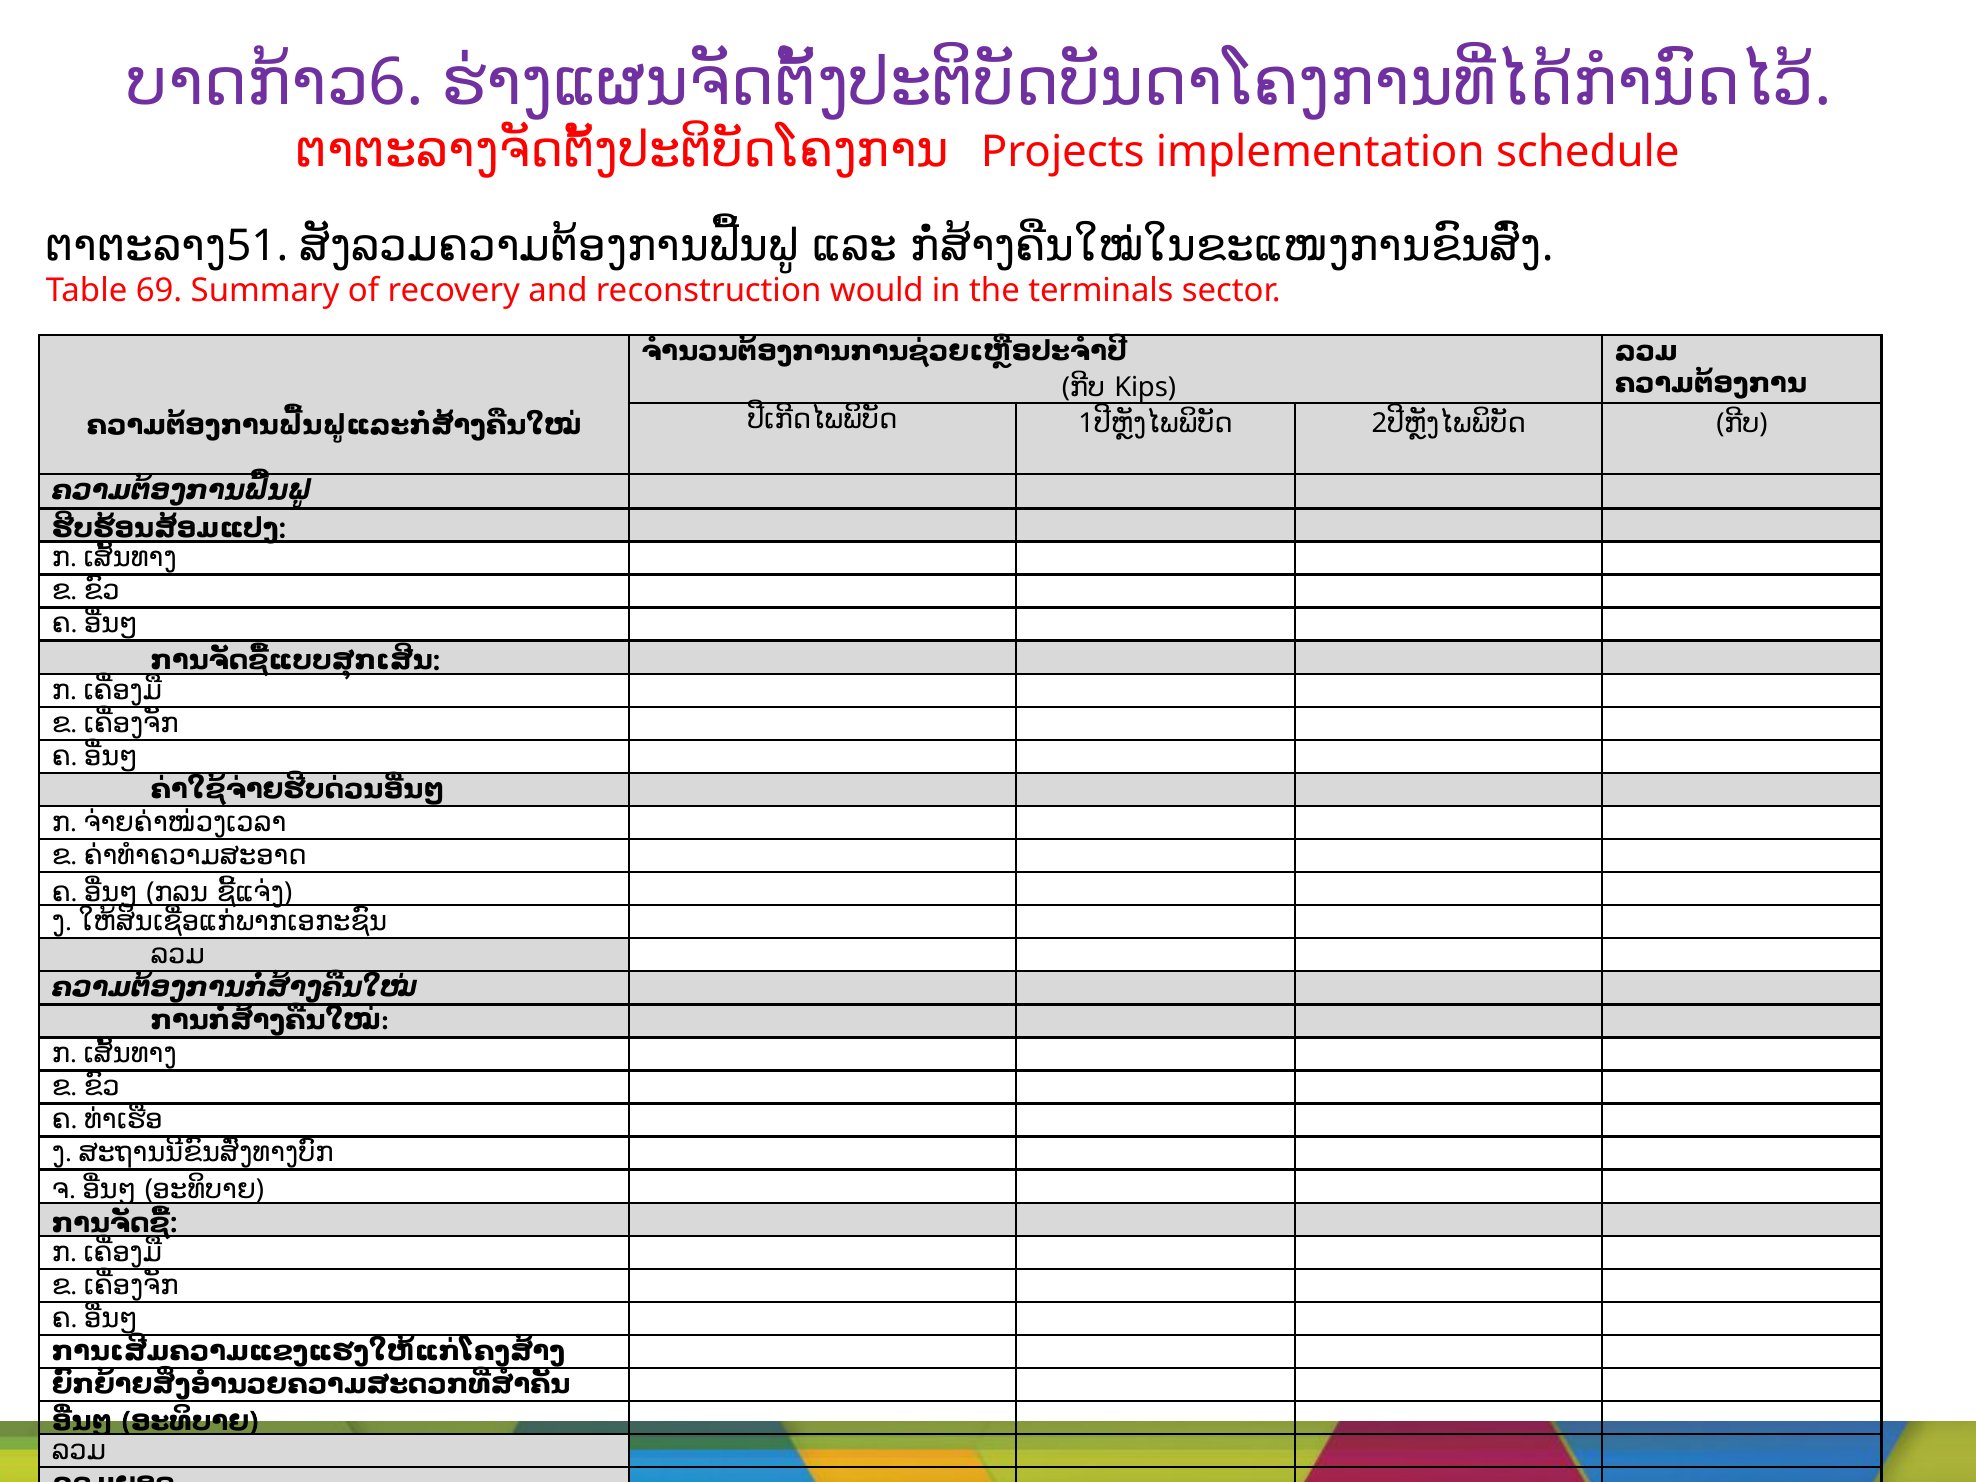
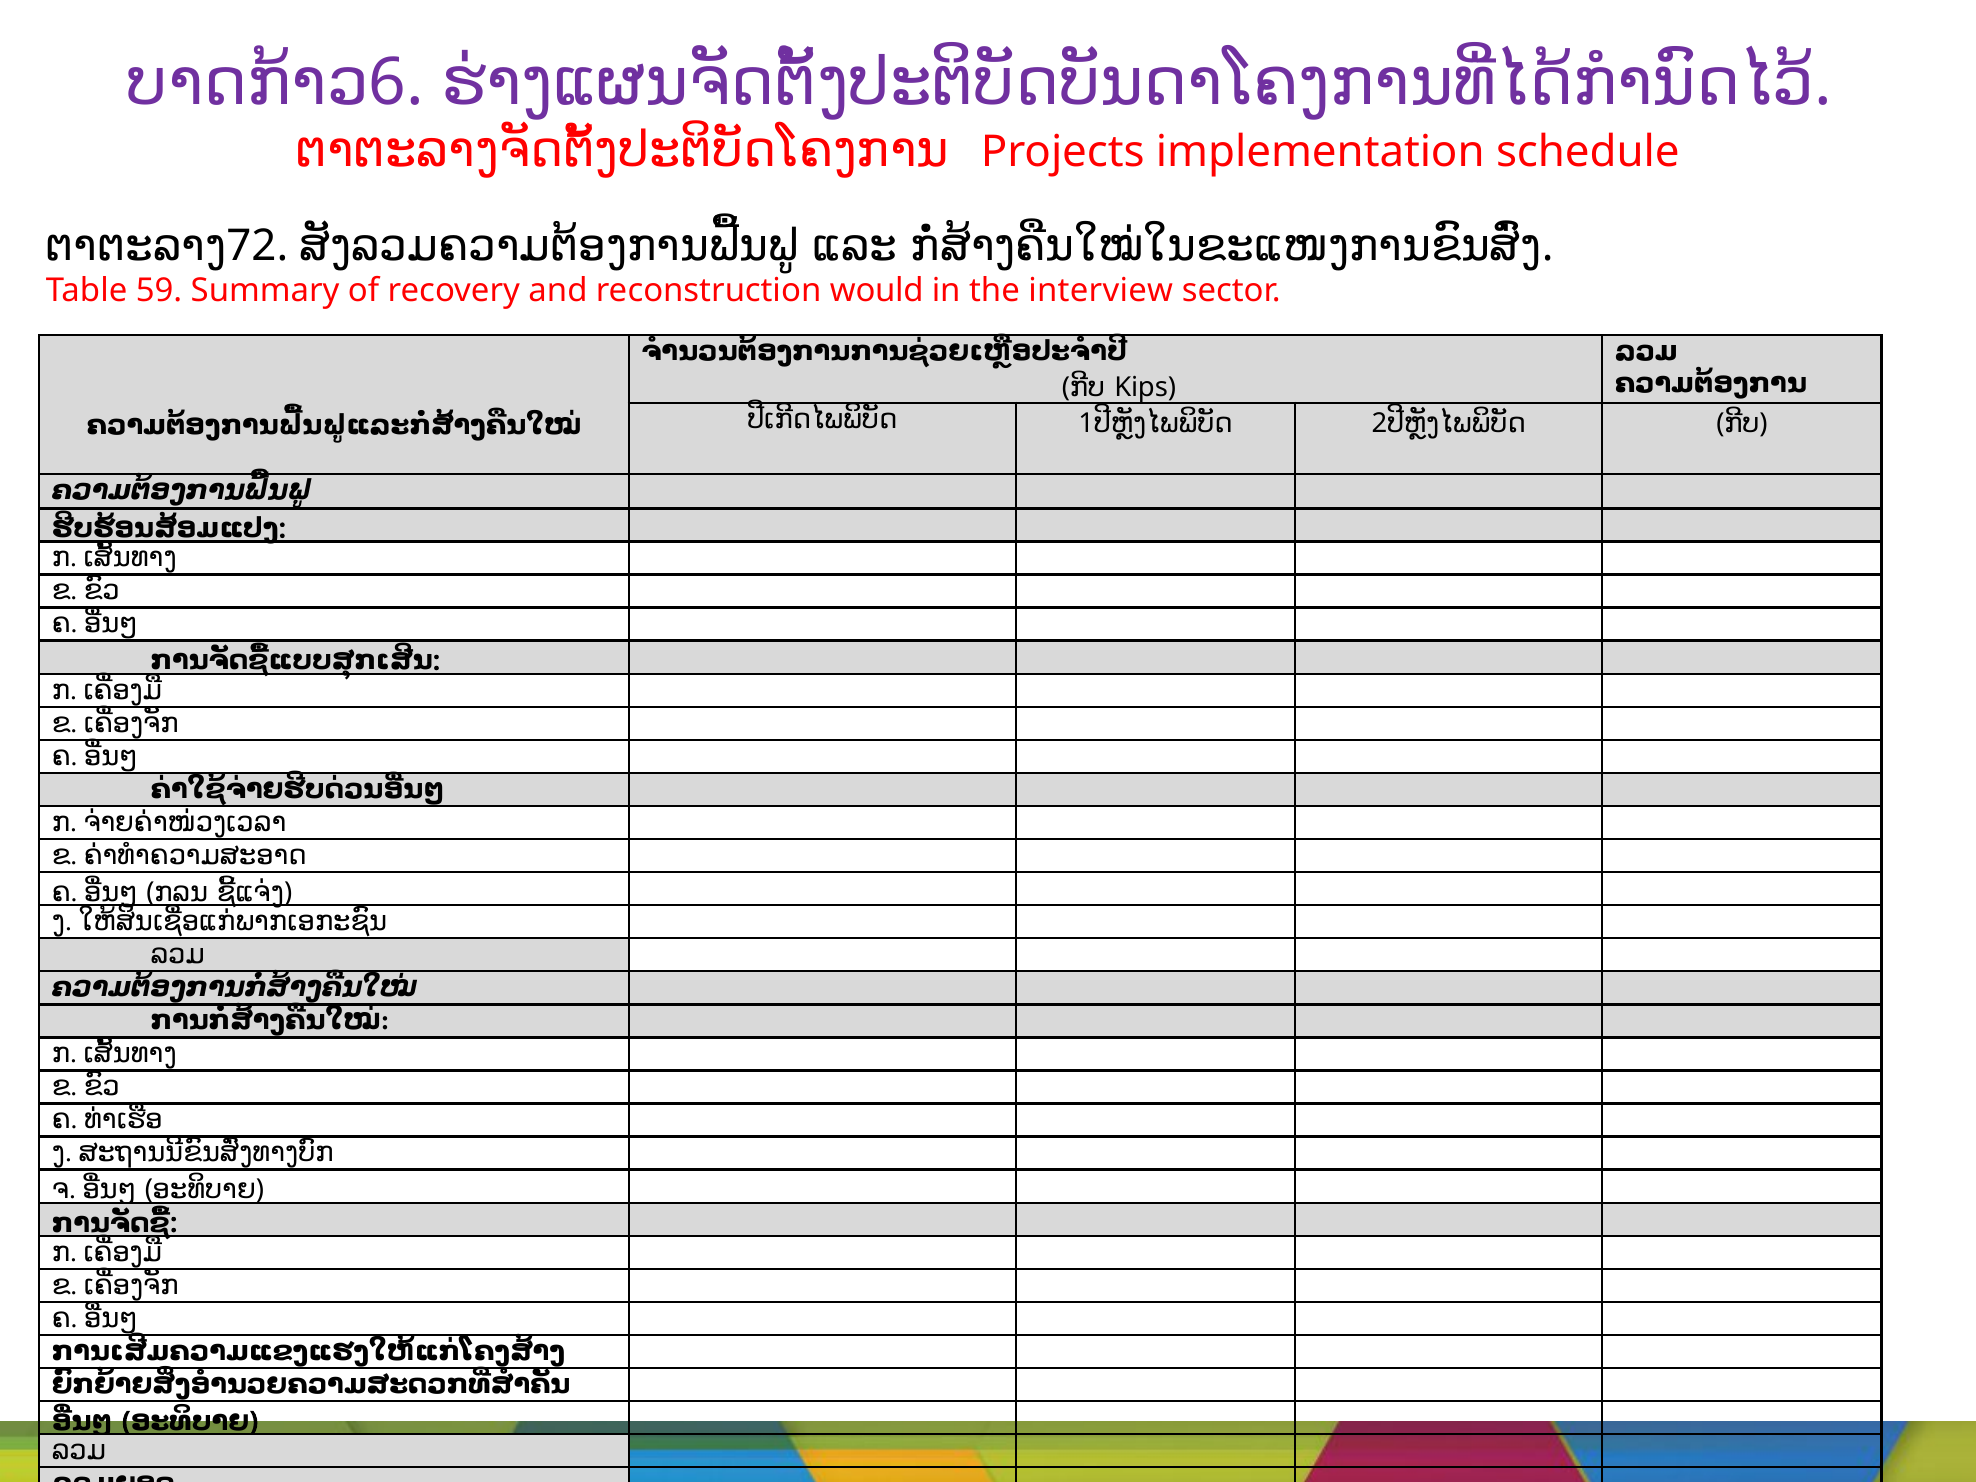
51: 51 -> 72 (257, 246)
69: 69 -> 59 (159, 291)
terminals: terminals -> interview (1101, 291)
